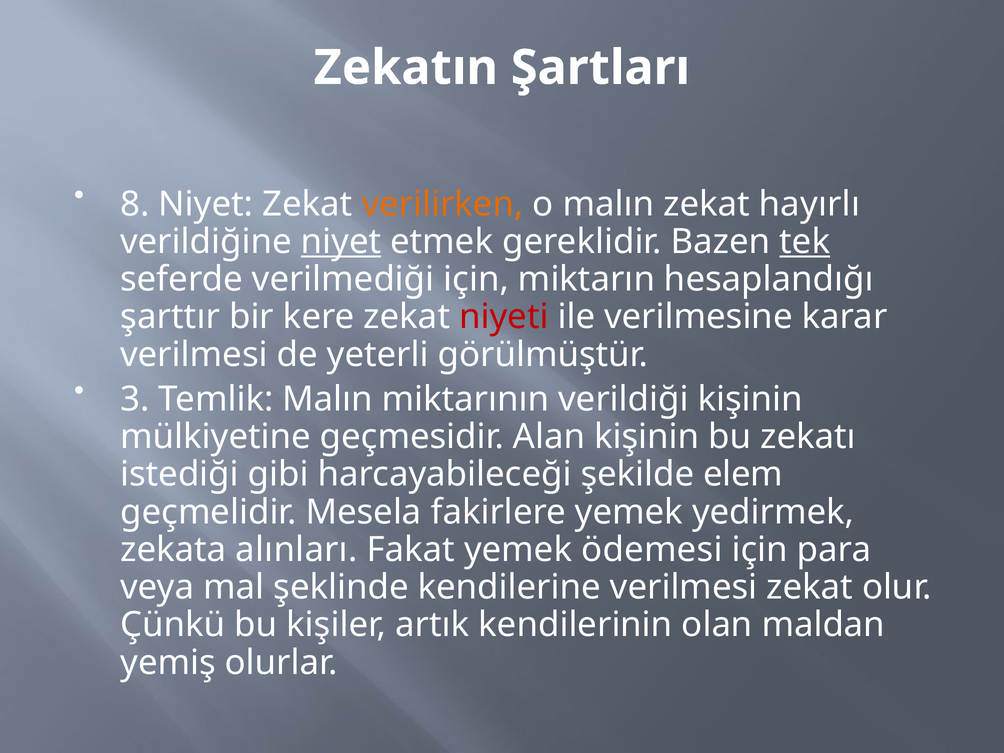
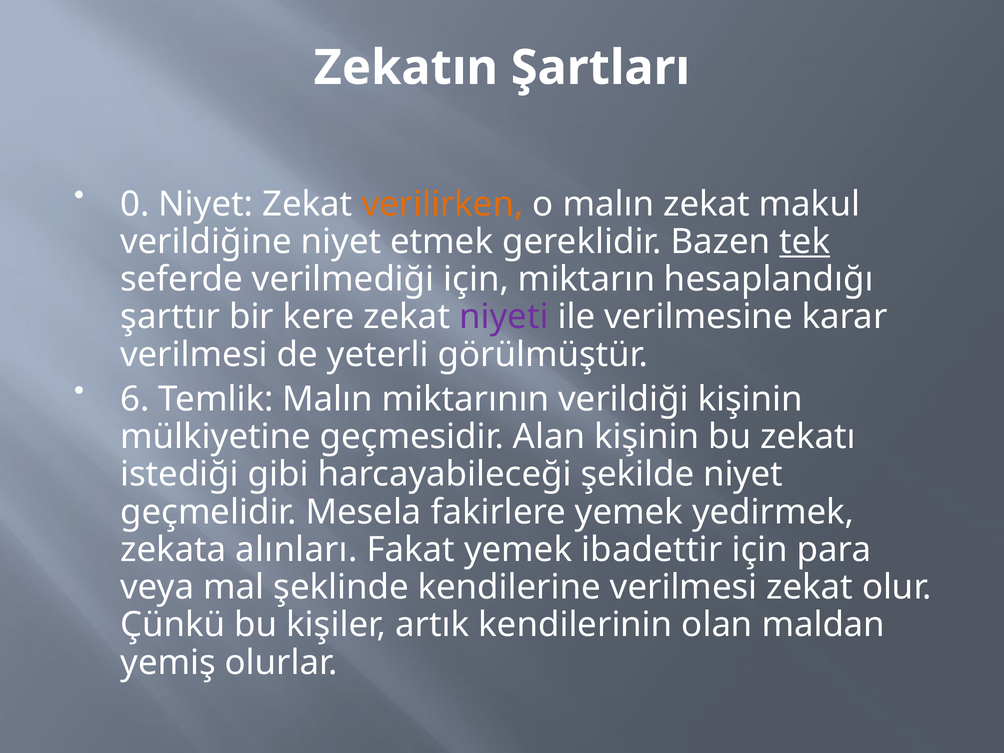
8: 8 -> 0 (135, 204)
hayırlı: hayırlı -> makul (809, 204)
niyet underline: present -> none (341, 242)
niyeti colour: red -> purple (504, 317)
3: 3 -> 6 (135, 399)
şekilde elem: elem -> niyet (743, 474)
ödemesi: ödemesi -> ibadettir (652, 550)
